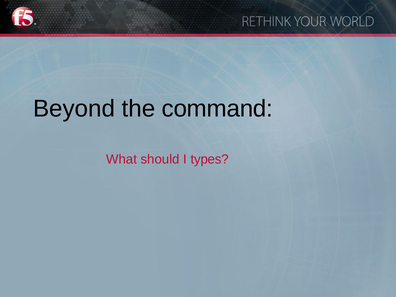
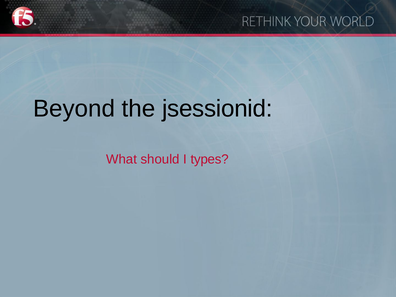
command: command -> jsessionid (217, 109)
